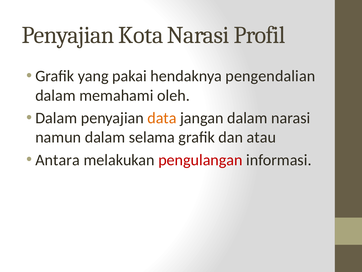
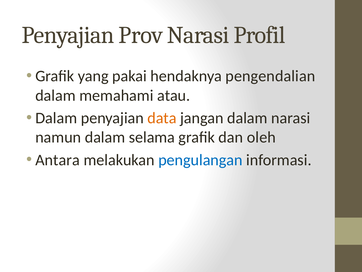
Kota: Kota -> Prov (141, 35)
oleh: oleh -> atau (174, 95)
atau: atau -> oleh (261, 137)
pengulangan colour: red -> blue (200, 160)
